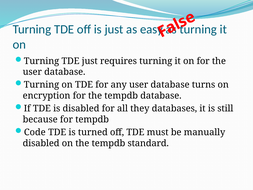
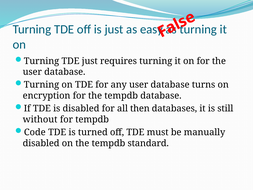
they: they -> then (140, 108)
because: because -> without (40, 119)
